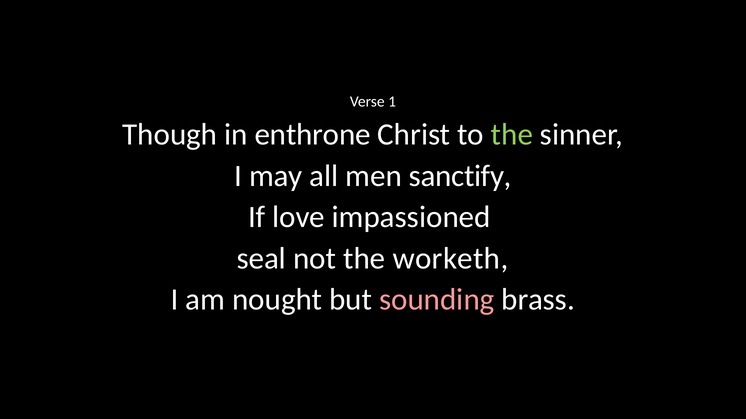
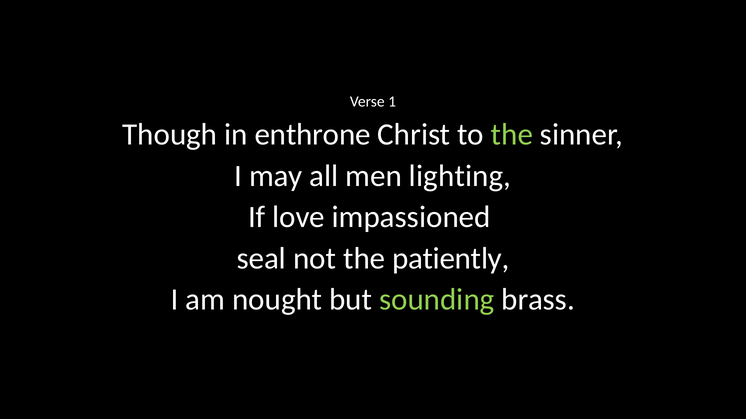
sanctify: sanctify -> lighting (460, 176)
worketh: worketh -> patiently (451, 259)
sounding colour: pink -> light green (437, 300)
